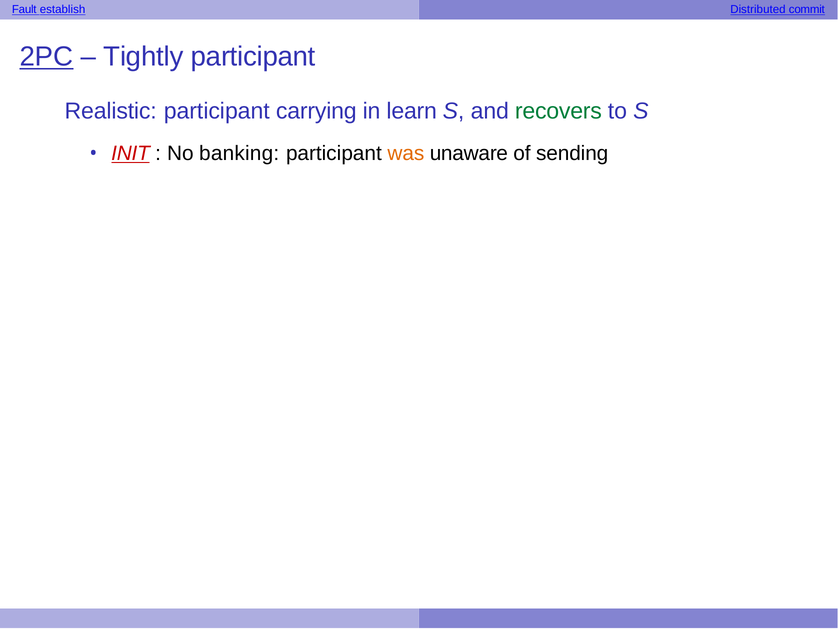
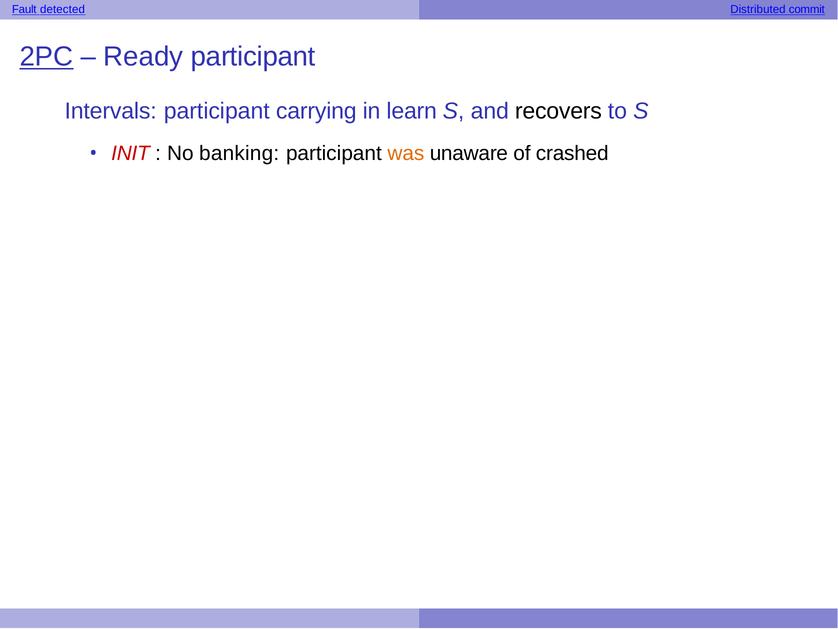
establish: establish -> detected (62, 10)
Tightly: Tightly -> Ready (143, 57)
Realistic: Realistic -> Intervals (111, 111)
recovers colour: green -> black (558, 111)
INIT underline: present -> none (131, 154)
sending: sending -> crashed (572, 154)
